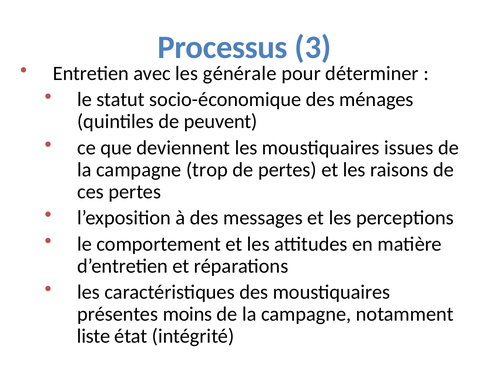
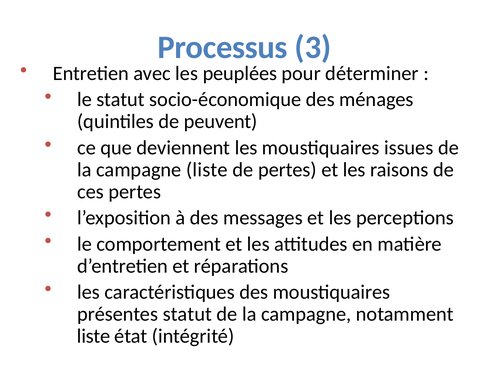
générale: générale -> peuplées (240, 73)
campagne trop: trop -> liste (207, 170)
présentes moins: moins -> statut (187, 314)
